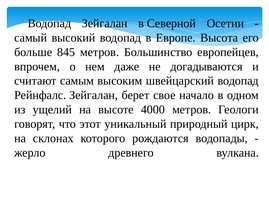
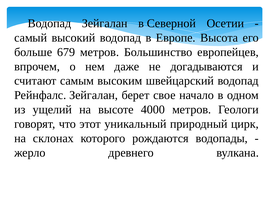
845: 845 -> 679 (66, 52)
